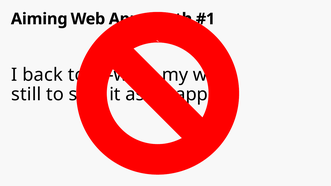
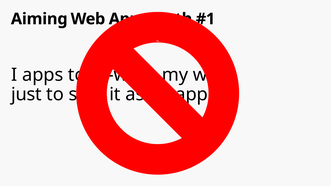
I back: back -> apps (43, 75)
still: still -> just (26, 95)
